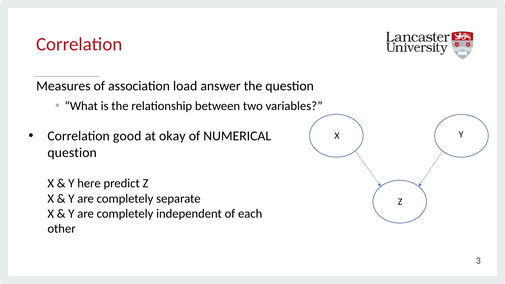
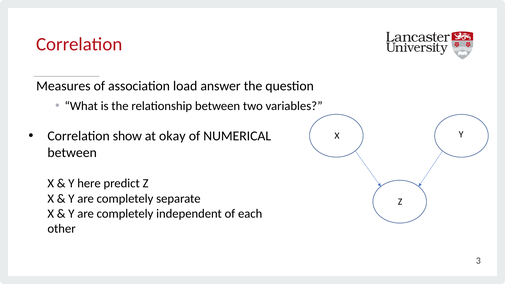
good: good -> show (127, 136)
question: question -> between (72, 153)
